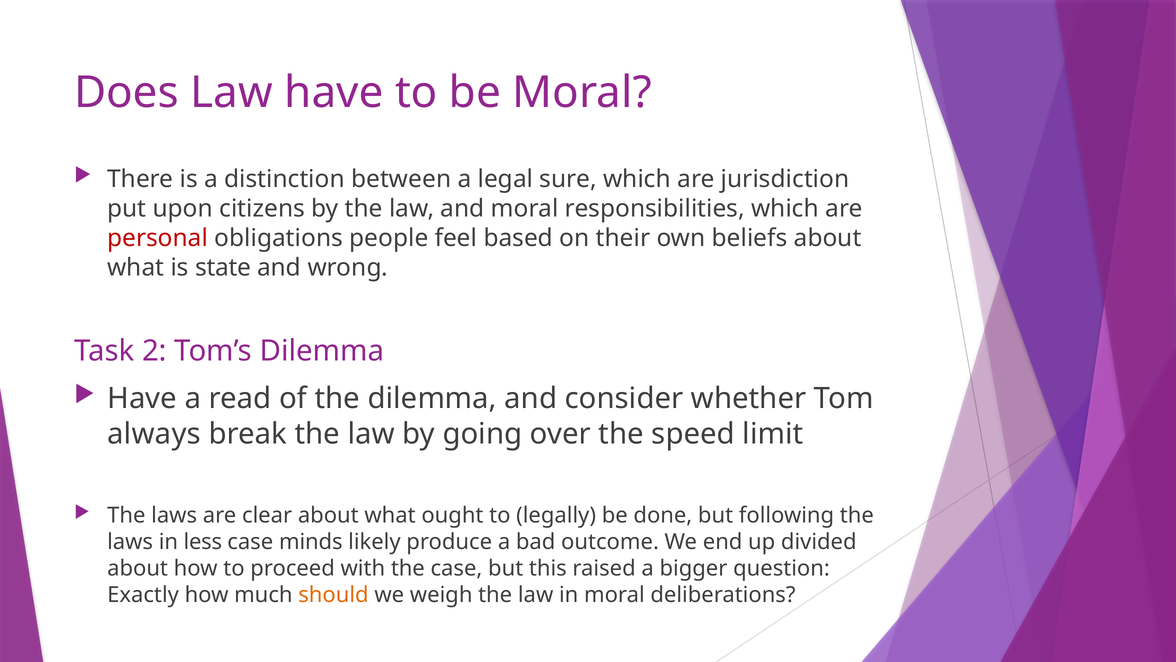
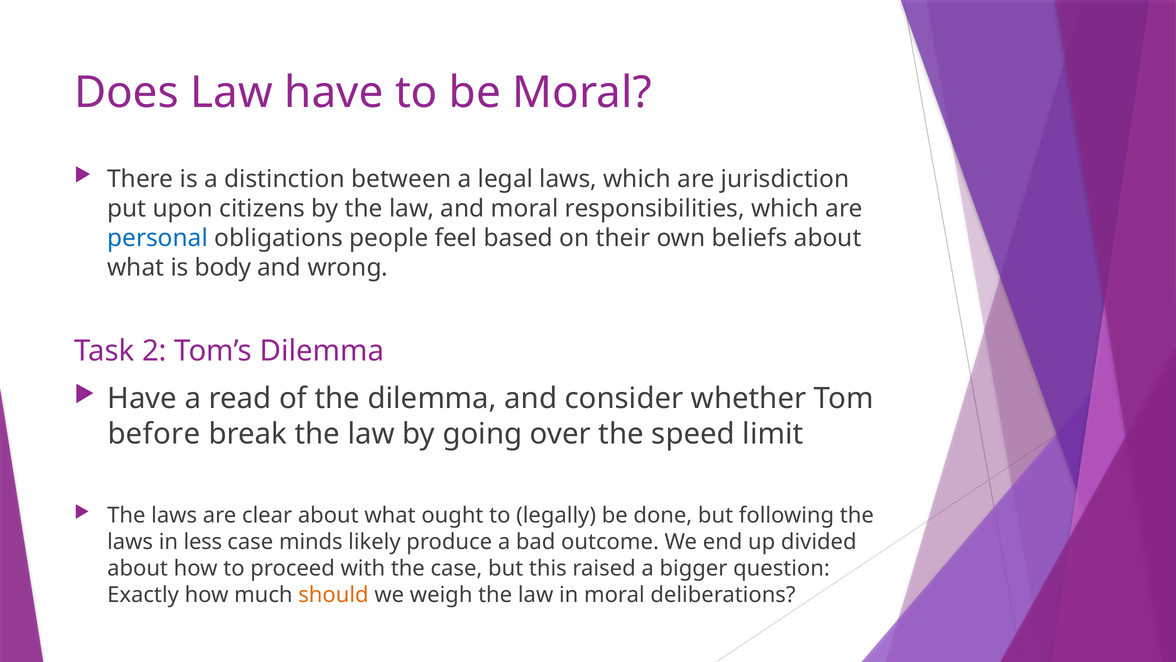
legal sure: sure -> laws (568, 179)
personal colour: red -> blue (158, 238)
state: state -> body (223, 267)
always: always -> before (154, 434)
